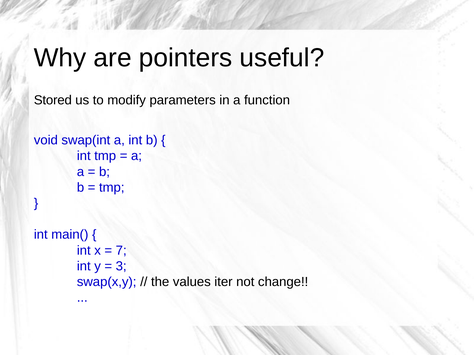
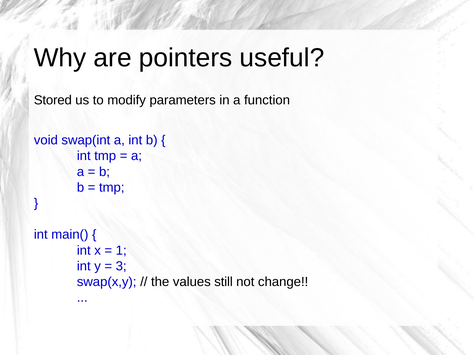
7: 7 -> 1 (121, 251)
iter: iter -> still (224, 282)
